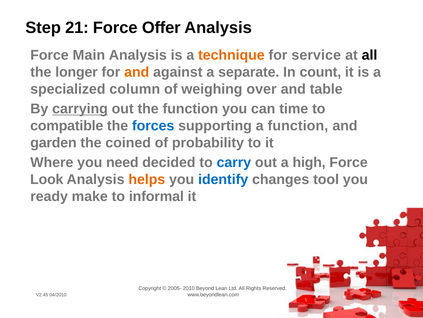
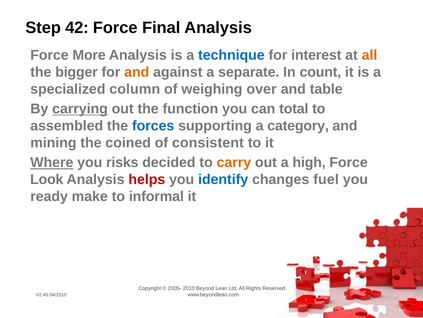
21: 21 -> 42 (77, 28)
Offer: Offer -> Final (161, 28)
Main: Main -> More (89, 55)
technique colour: orange -> blue (231, 55)
service: service -> interest (316, 55)
all colour: black -> orange (370, 55)
longer: longer -> bigger (77, 72)
time: time -> total (294, 109)
compatible: compatible -> assembled (67, 126)
a function: function -> category (298, 126)
garden: garden -> mining (53, 143)
probability: probability -> consistent (208, 143)
Where underline: none -> present (52, 162)
need: need -> risks (122, 162)
carry colour: blue -> orange (234, 162)
helps colour: orange -> red (147, 179)
tool: tool -> fuel (326, 179)
